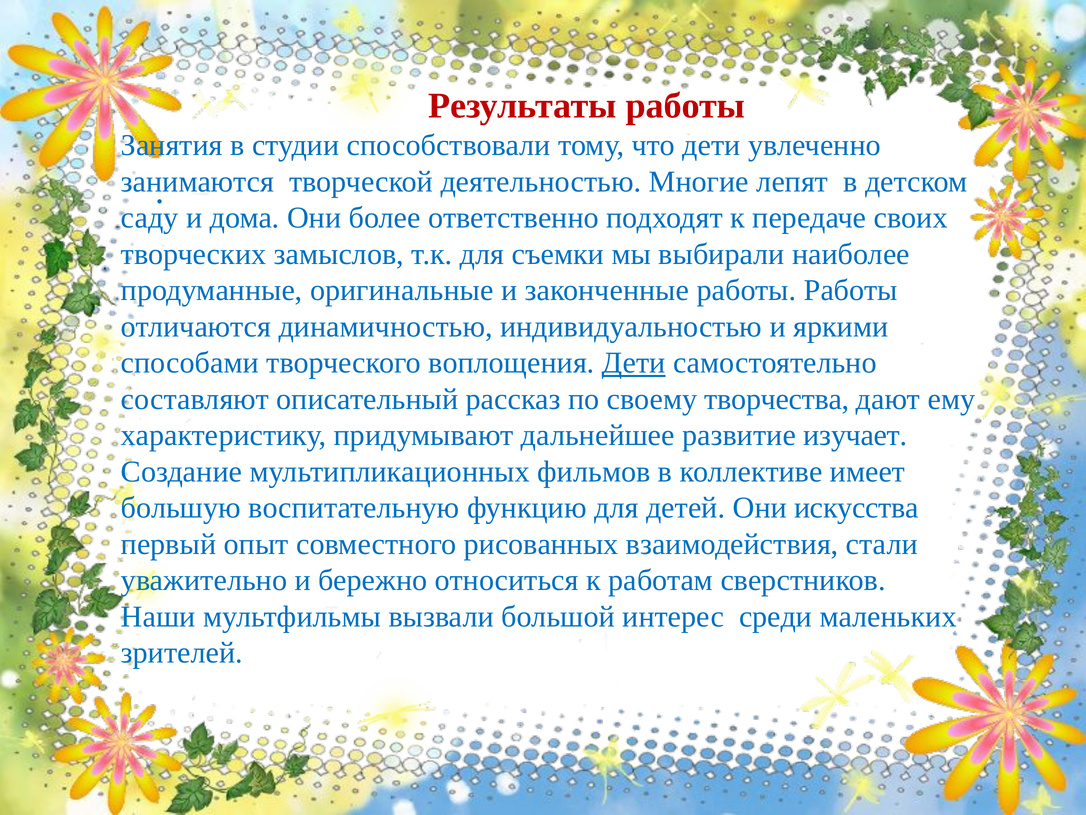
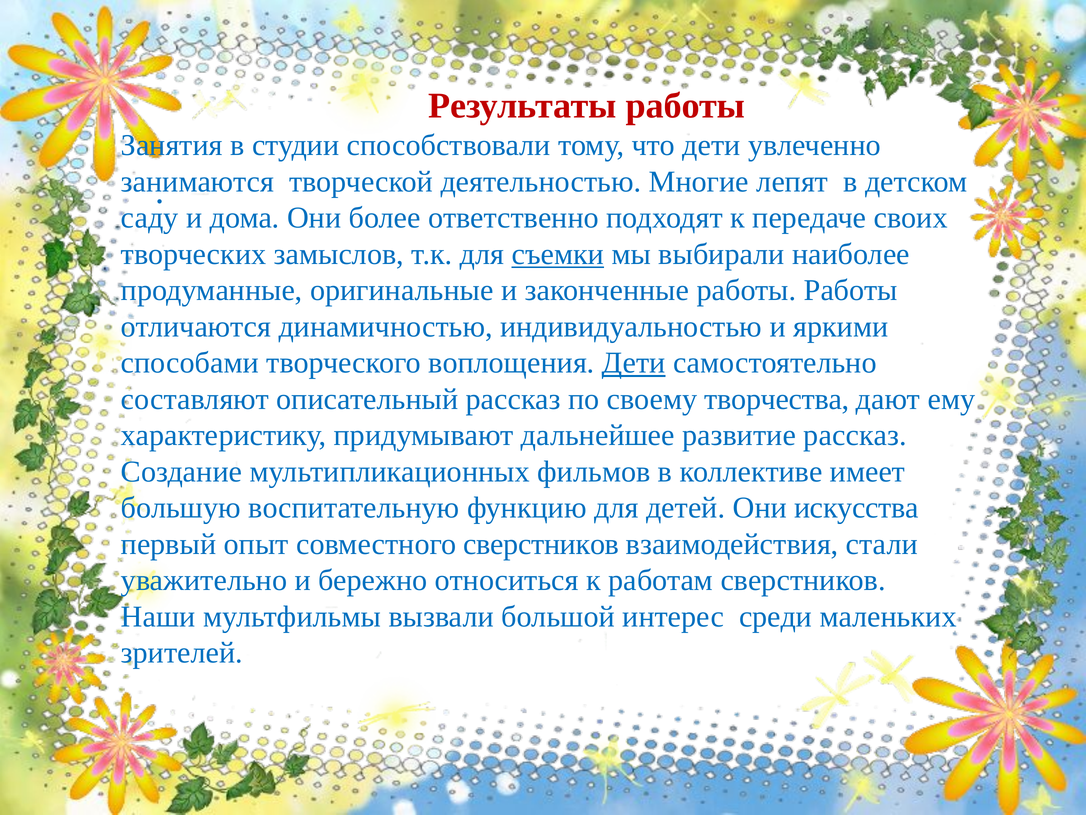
съемки underline: none -> present (558, 254)
развитие изучает: изучает -> рассказ (855, 435)
совместного рисованных: рисованных -> сверстников (541, 544)
